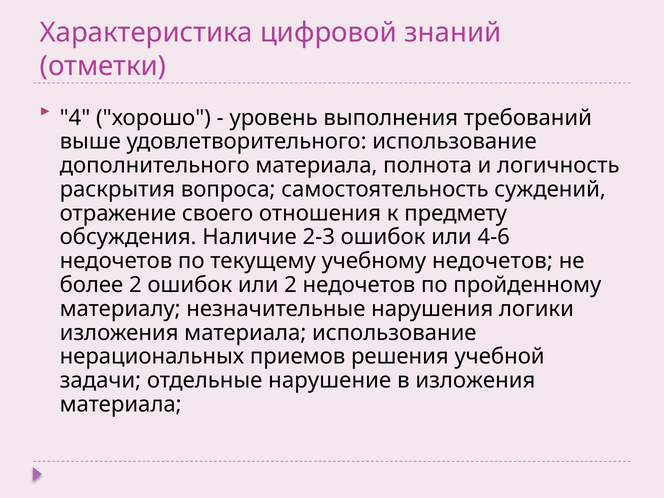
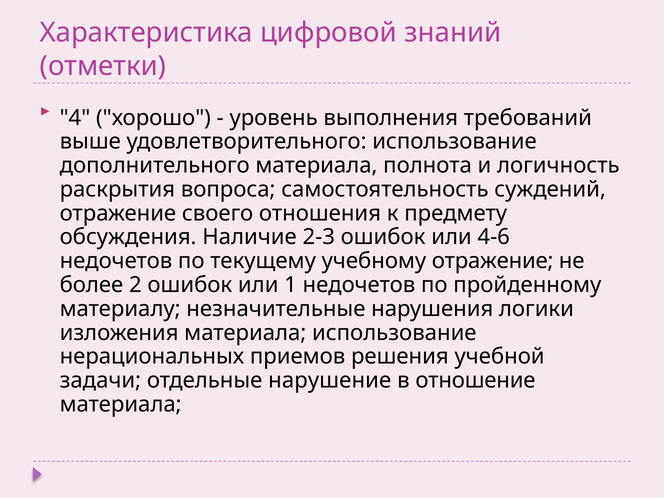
учебному недочетов: недочетов -> отражение (493, 261)
или 2: 2 -> 1 (291, 285)
в изложения: изложения -> отношение (475, 381)
